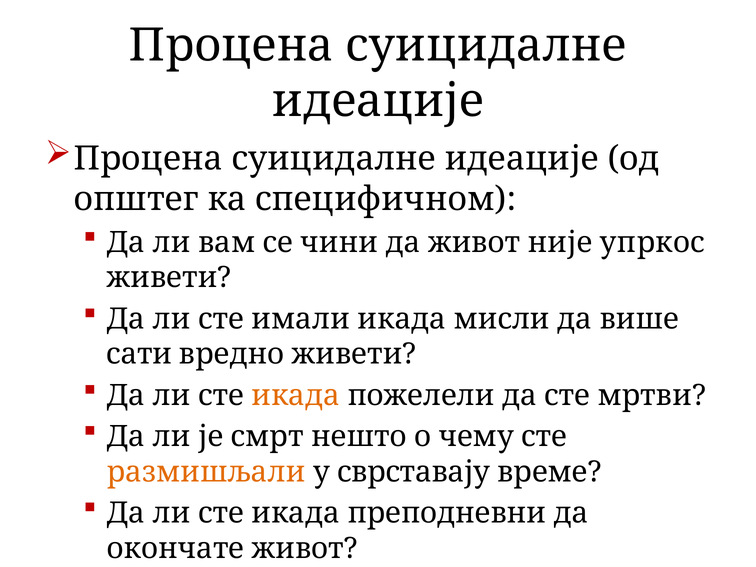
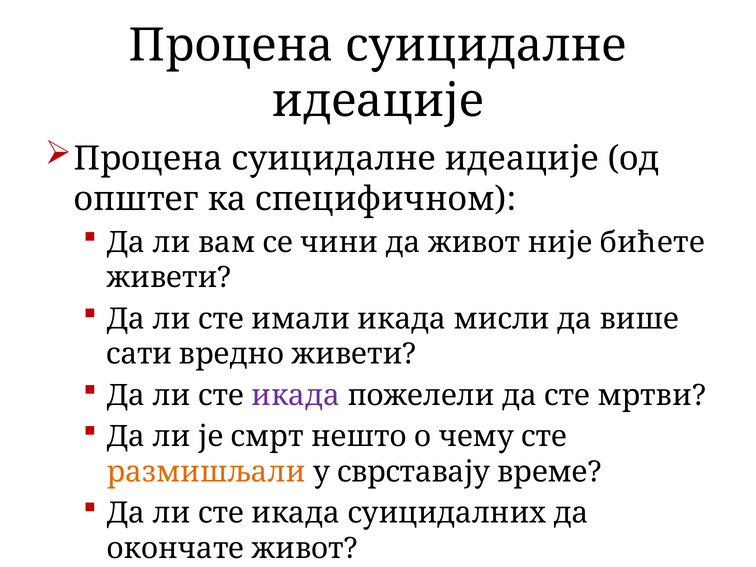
упркос: упркос -> бићете (652, 242)
икада colour: orange -> purple (296, 395)
преподневни: преподневни -> суицидалних (447, 513)
